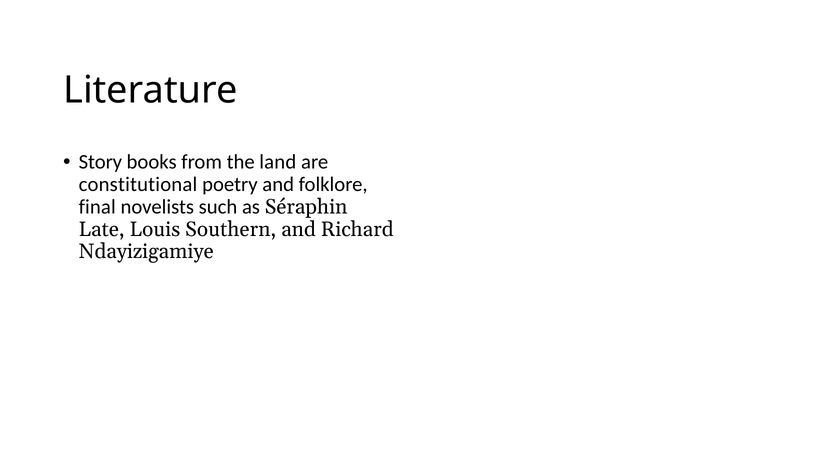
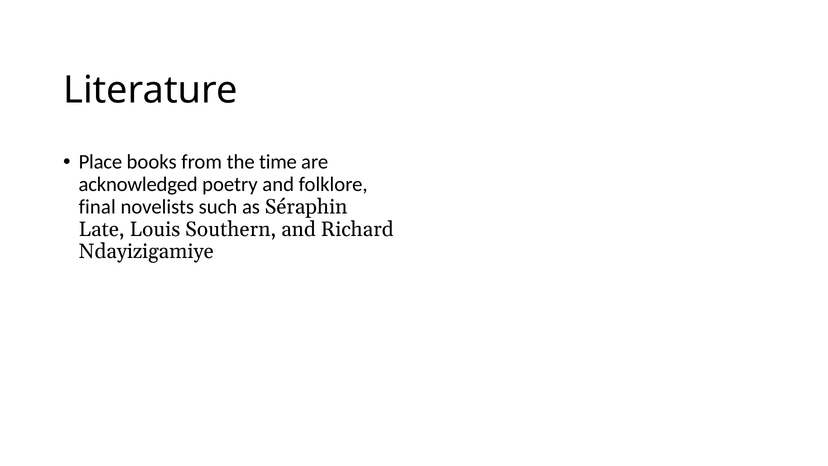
Story: Story -> Place (100, 162)
land: land -> time (278, 162)
constitutional: constitutional -> acknowledged (138, 184)
